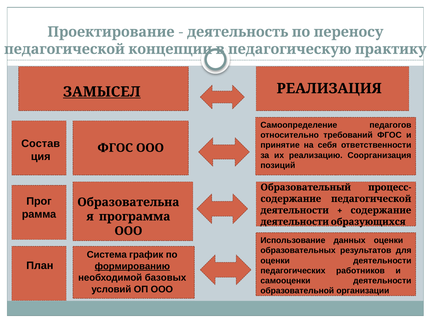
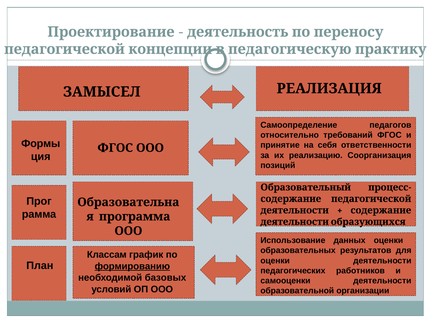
ЗАМЫСЕЛ underline: present -> none (102, 92)
Состав: Состав -> Формы (41, 144)
Система: Система -> Классам (107, 255)
